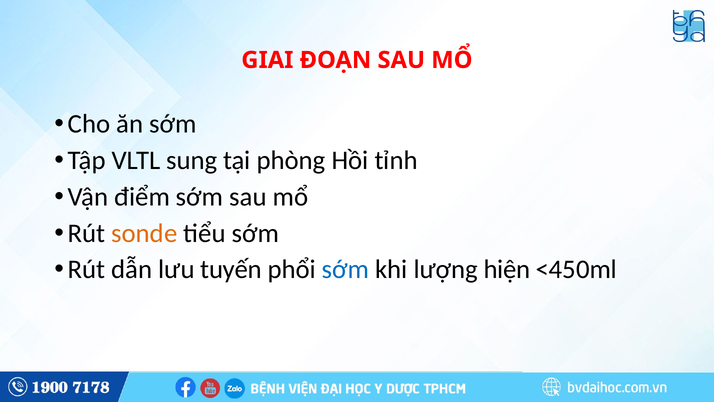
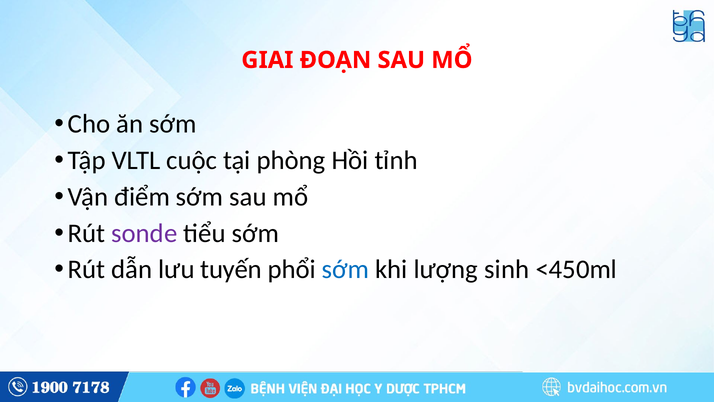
sung: sung -> cuộc (192, 160)
sonde colour: orange -> purple (144, 233)
hiện: hiện -> sinh (507, 269)
